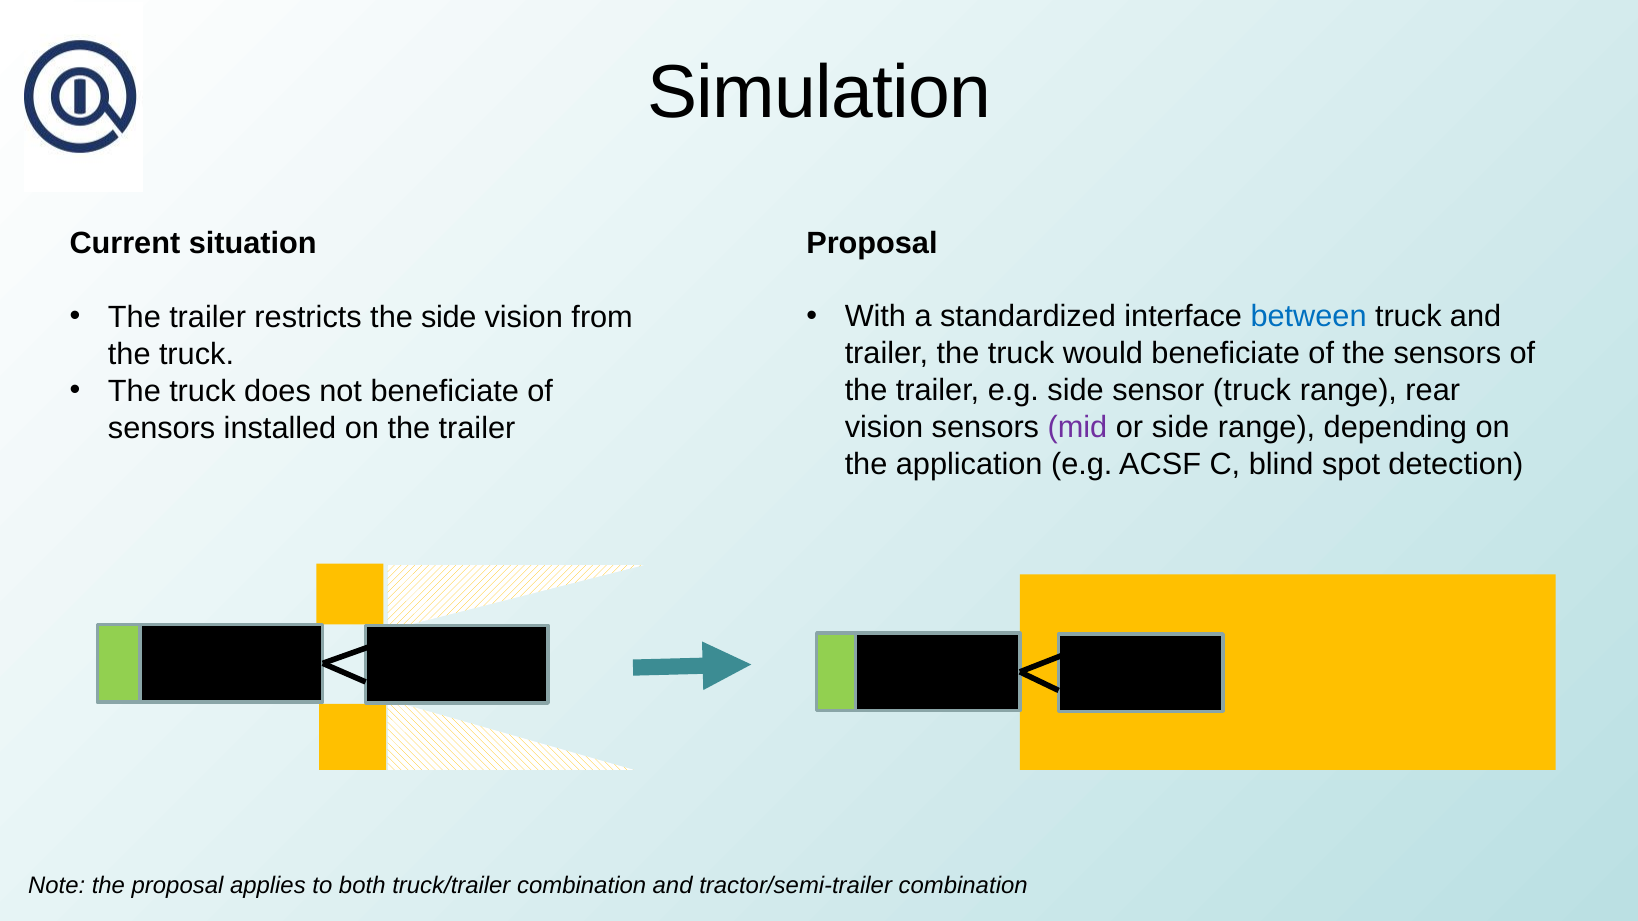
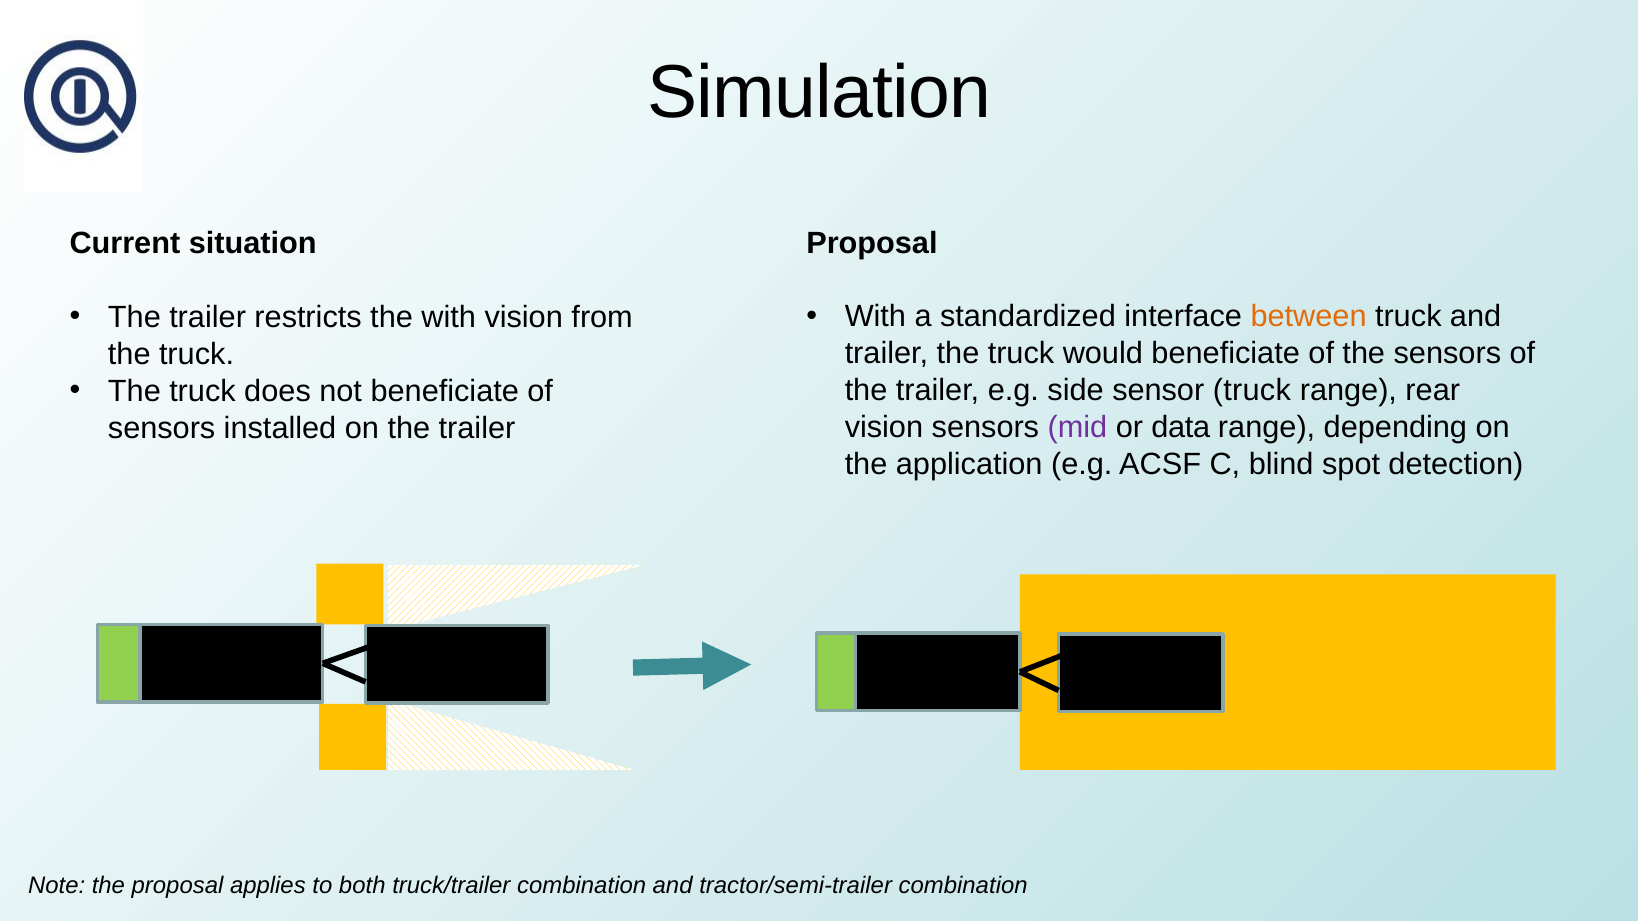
between colour: blue -> orange (1309, 317)
the side: side -> with (449, 317)
or side: side -> data (1181, 427)
